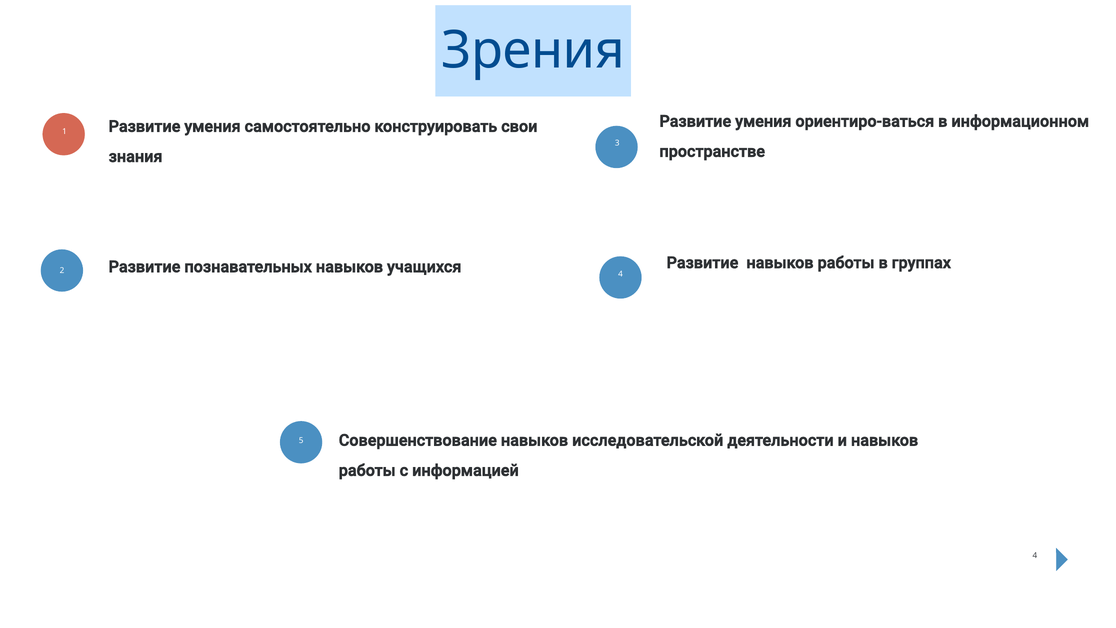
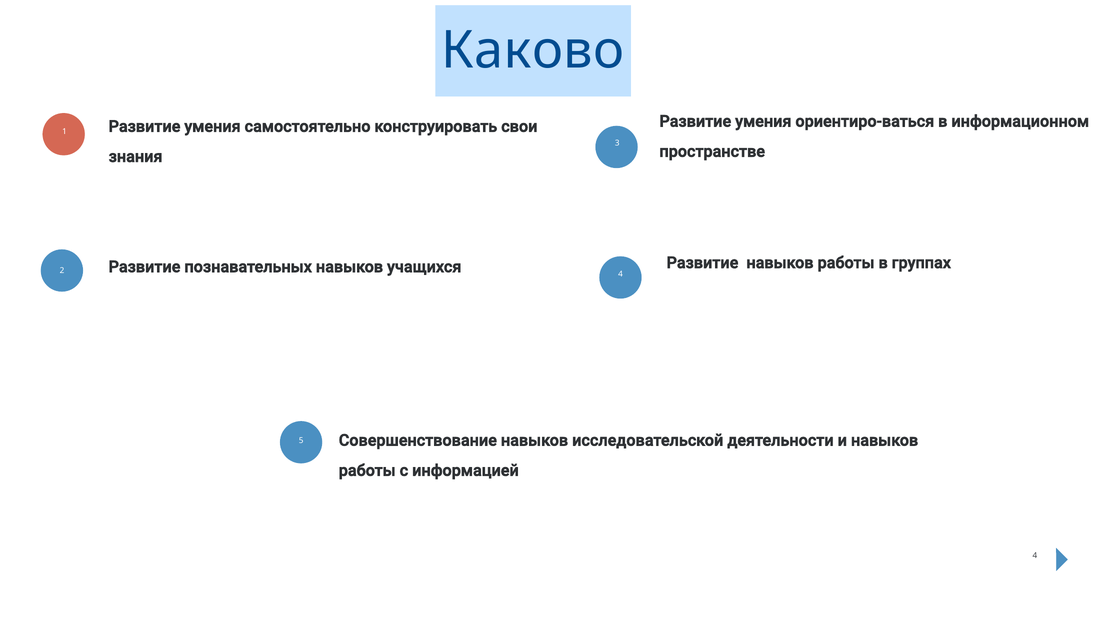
Зрения: Зрения -> Каково (533, 51)
